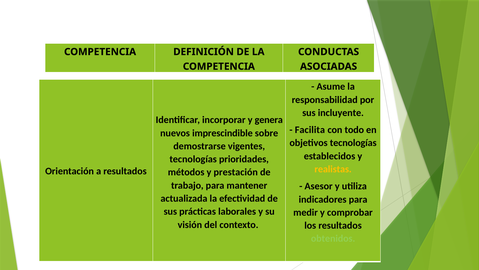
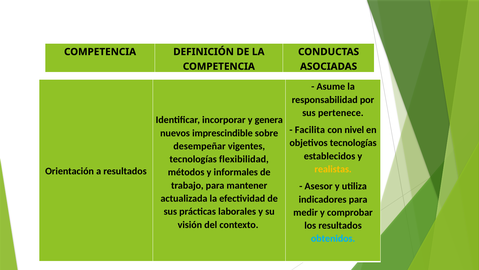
incluyente: incluyente -> pertenece (341, 113)
todo: todo -> nivel (354, 130)
demostrarse: demostrarse -> desempeñar (200, 146)
prioridades: prioridades -> flexibilidad (244, 159)
prestación: prestación -> informales (236, 172)
obtenidos colour: light green -> light blue (333, 238)
